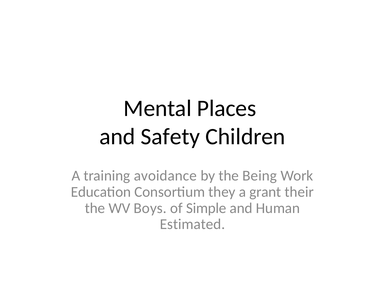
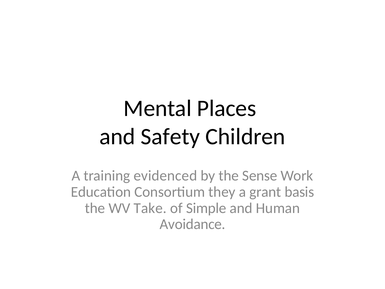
avoidance: avoidance -> evidenced (165, 176)
Being: Being -> Sense (260, 176)
their: their -> basis (299, 192)
Boys: Boys -> Take (150, 208)
Estimated: Estimated -> Avoidance (193, 224)
